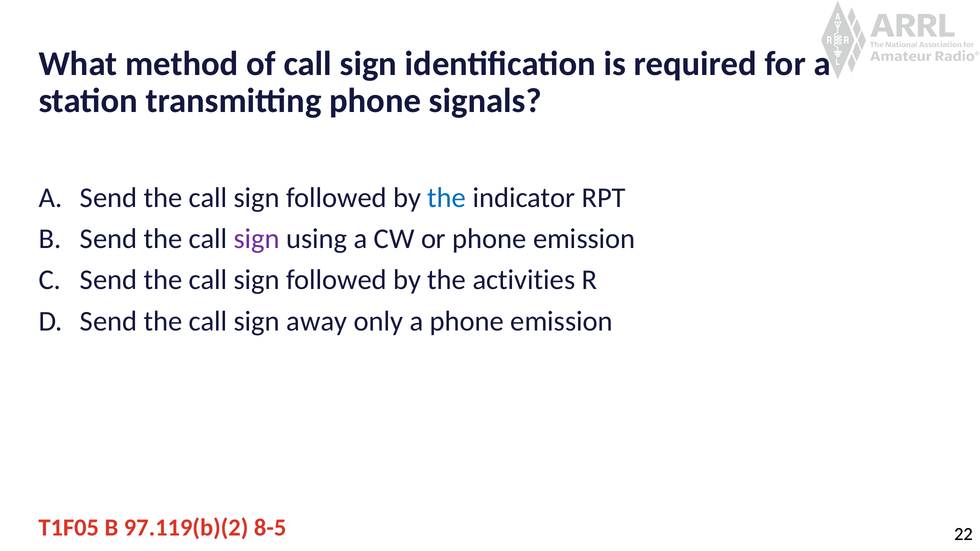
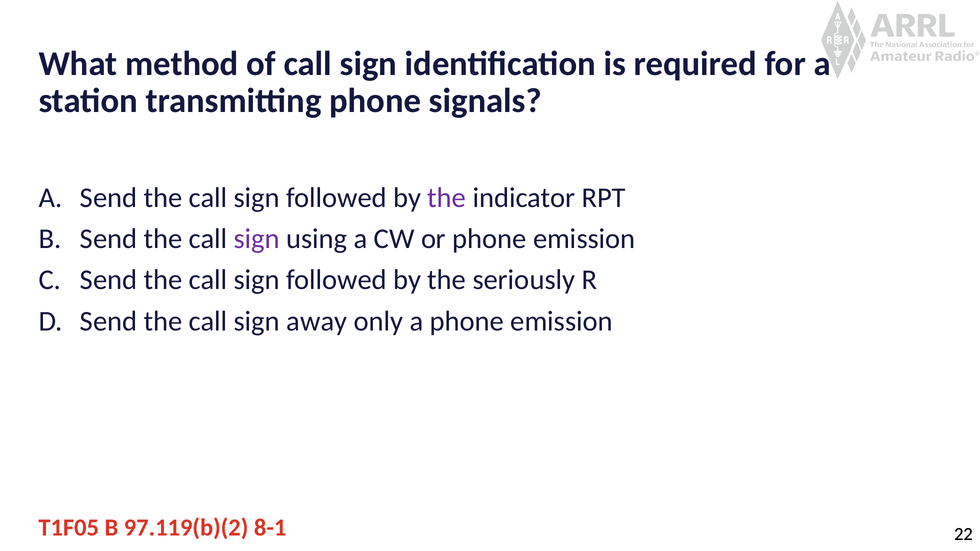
the colour: blue -> purple (447, 198)
activities: activities -> seriously (524, 280)
8-5: 8-5 -> 8-1 (270, 528)
